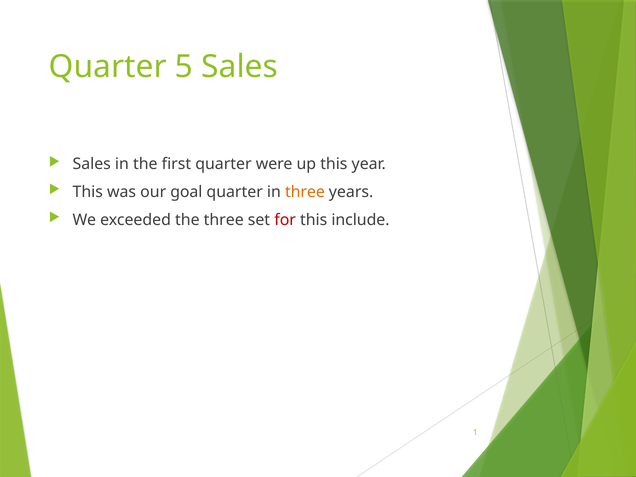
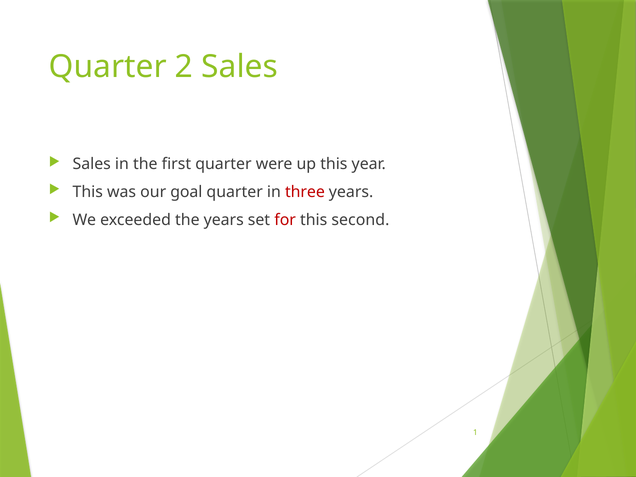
5: 5 -> 2 (184, 67)
three colour: orange -> red (305, 192)
the three: three -> years (224, 220)
include: include -> second (360, 220)
